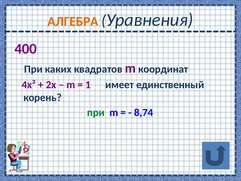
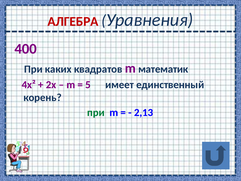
АЛГЕБРА colour: orange -> red (73, 21)
координат: координат -> математик (163, 69)
1: 1 -> 5 (88, 85)
8,74: 8,74 -> 2,13 (144, 112)
